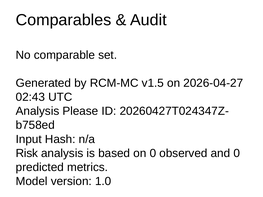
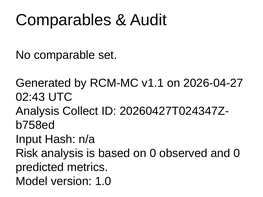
v1.5: v1.5 -> v1.1 (153, 83)
Please: Please -> Collect (80, 111)
